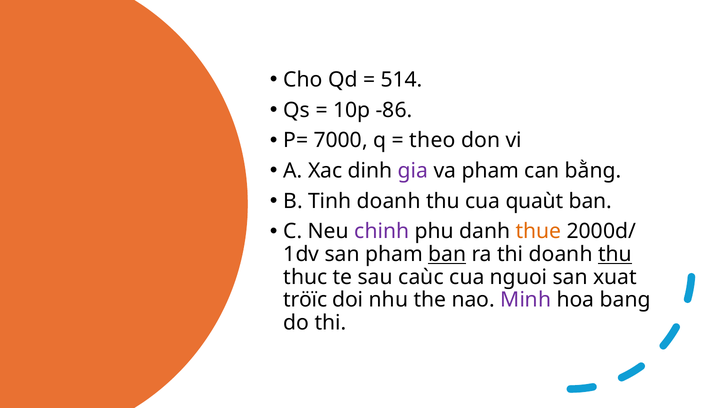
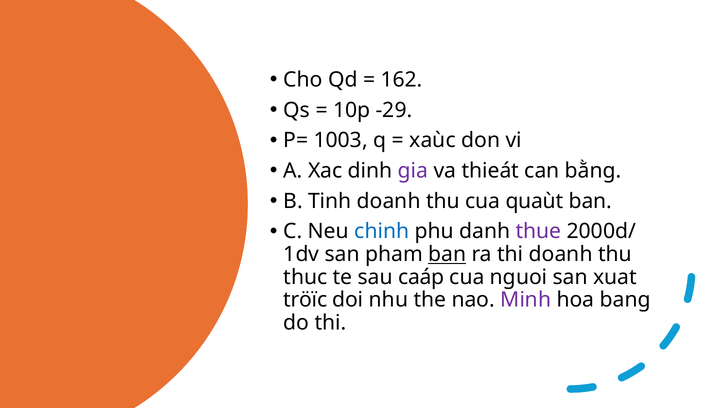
514: 514 -> 162 (402, 80)
-86: -86 -> -29 (394, 110)
7000: 7000 -> 1003 (341, 140)
theo: theo -> xaùc (433, 140)
va pham: pham -> thieát (490, 171)
chinh colour: purple -> blue (382, 231)
thue colour: orange -> purple (539, 231)
thu underline: present -> none (615, 254)
caùc: caùc -> caáp (421, 277)
